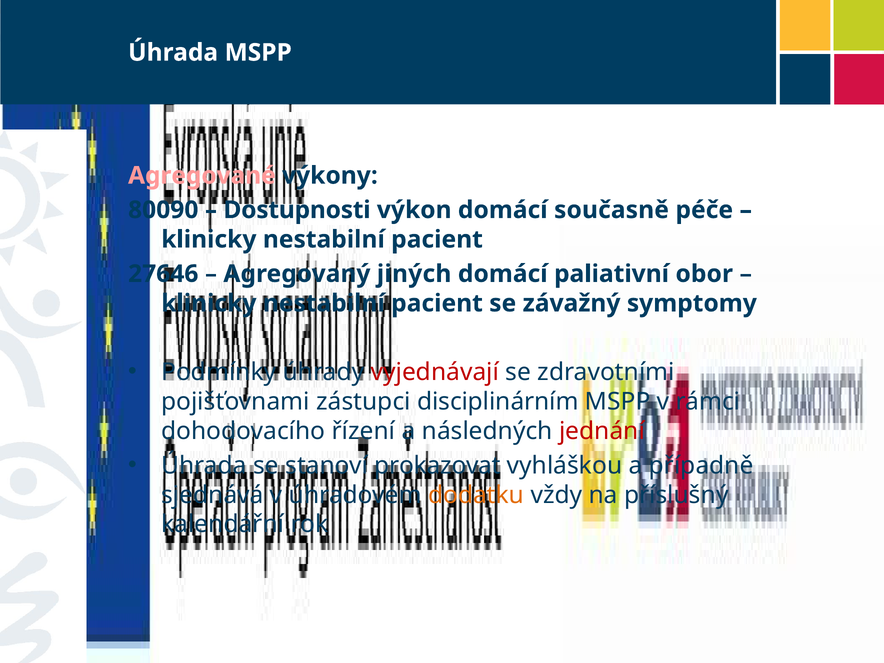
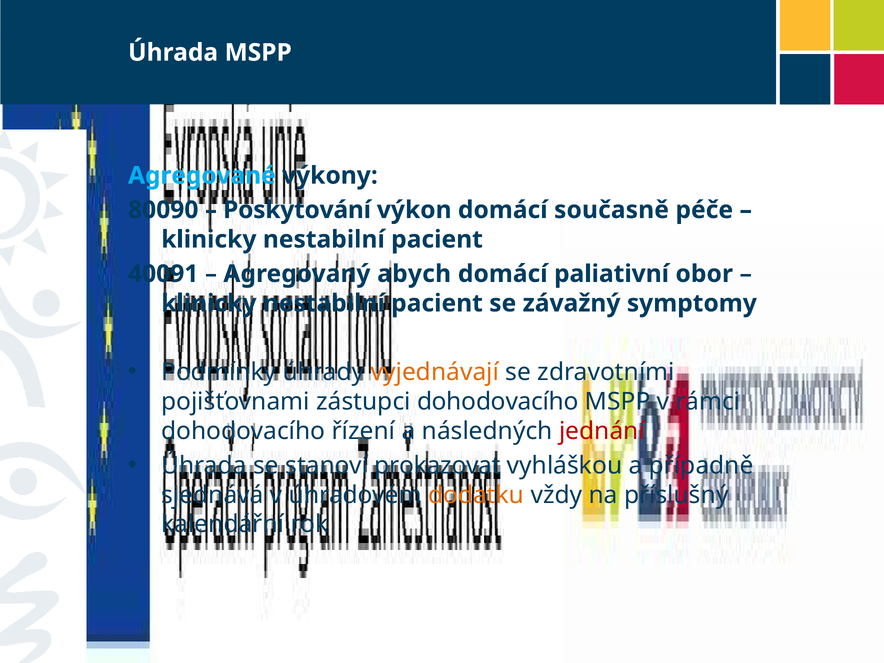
Agregované colour: pink -> light blue (202, 176)
Dostupnosti: Dostupnosti -> Poskytování (297, 210)
27646: 27646 -> 40091 (163, 274)
jiných: jiných -> abych (414, 274)
vyjednávají colour: red -> orange (435, 372)
zástupci disciplinárním: disciplinárním -> dohodovacího (498, 402)
